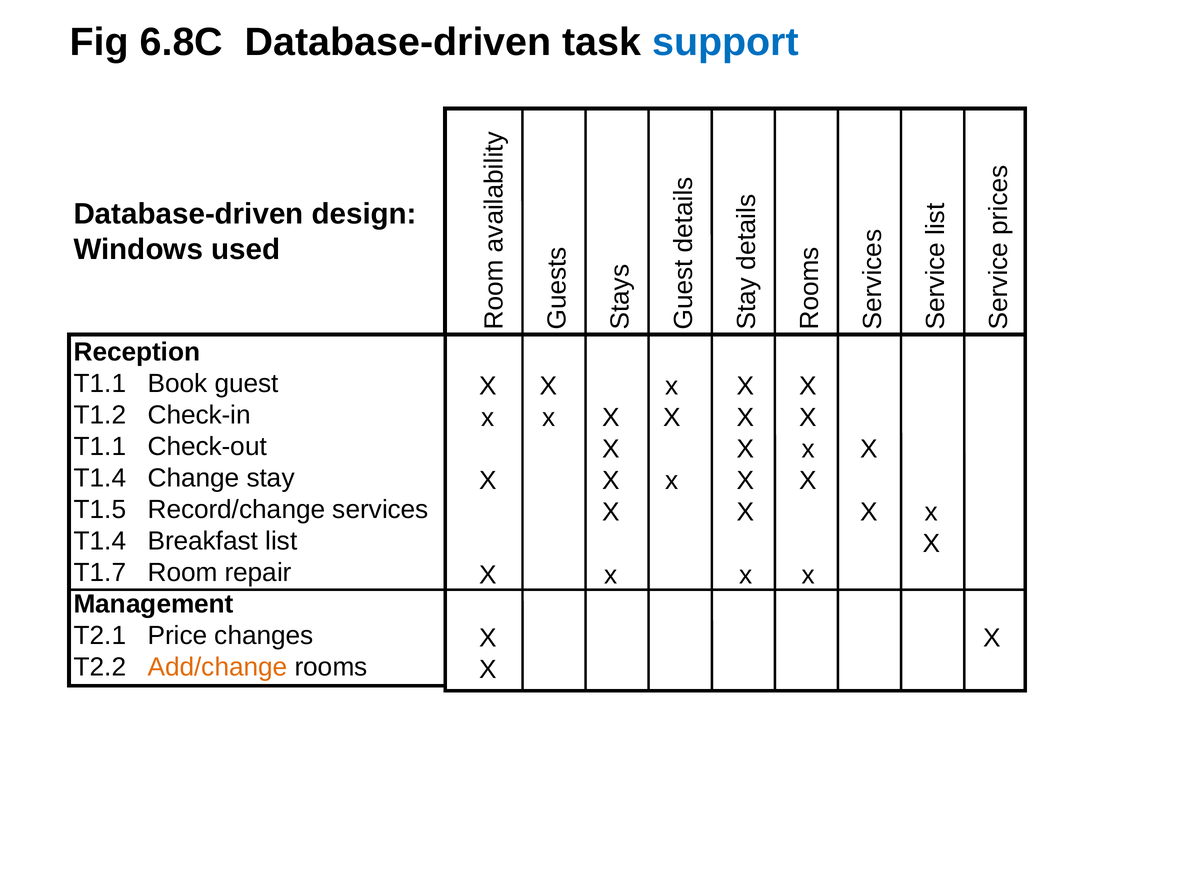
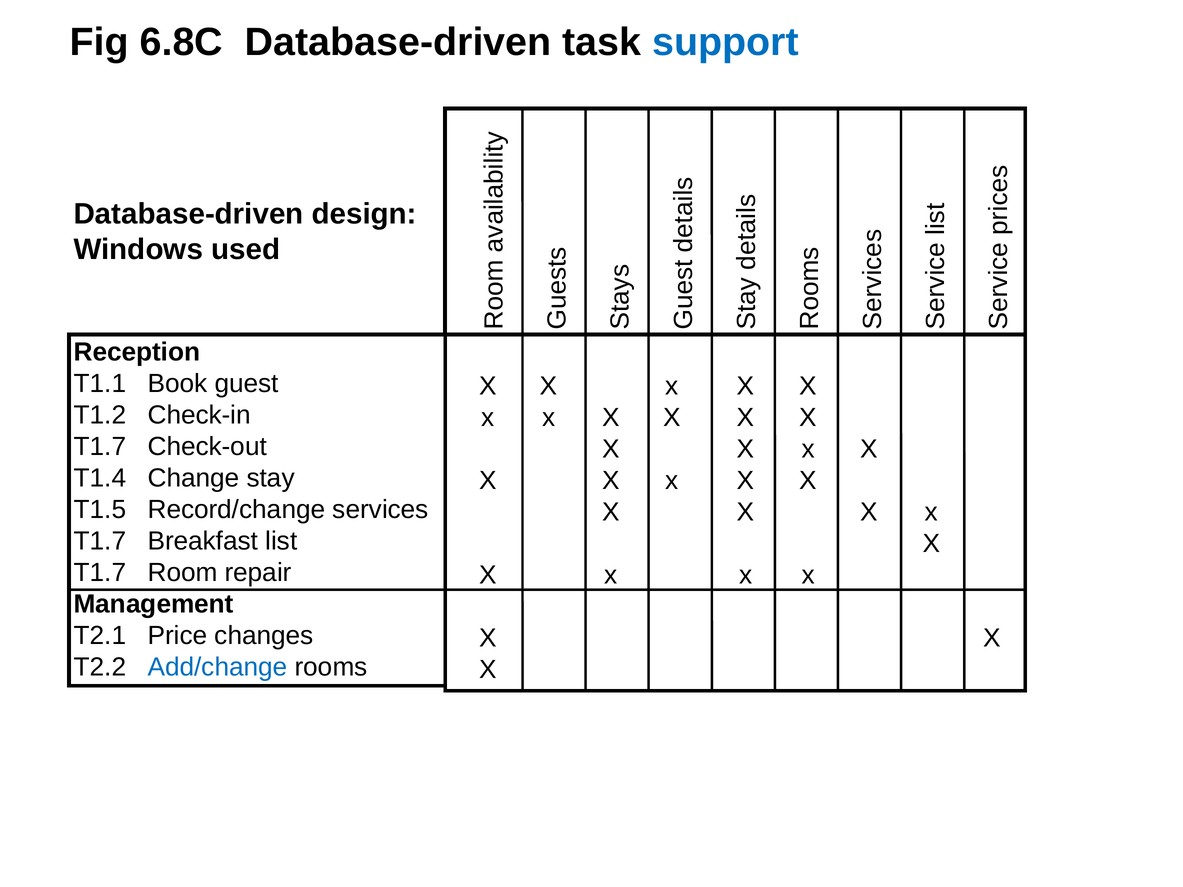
T1.1: T1.1 -> T1.7 (100, 447)
T1.4: T1.4 -> T1.7 (100, 541)
Add/change colour: orange -> blue (217, 667)
